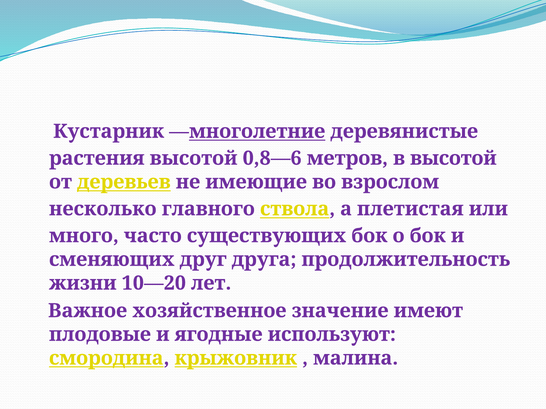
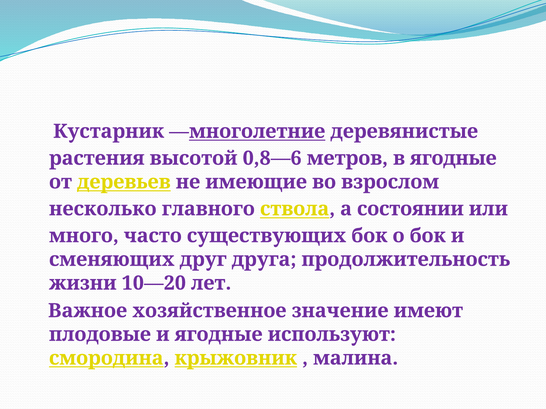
в высотой: высотой -> ягодные (453, 158)
плетистая: плетистая -> состоянии (410, 209)
